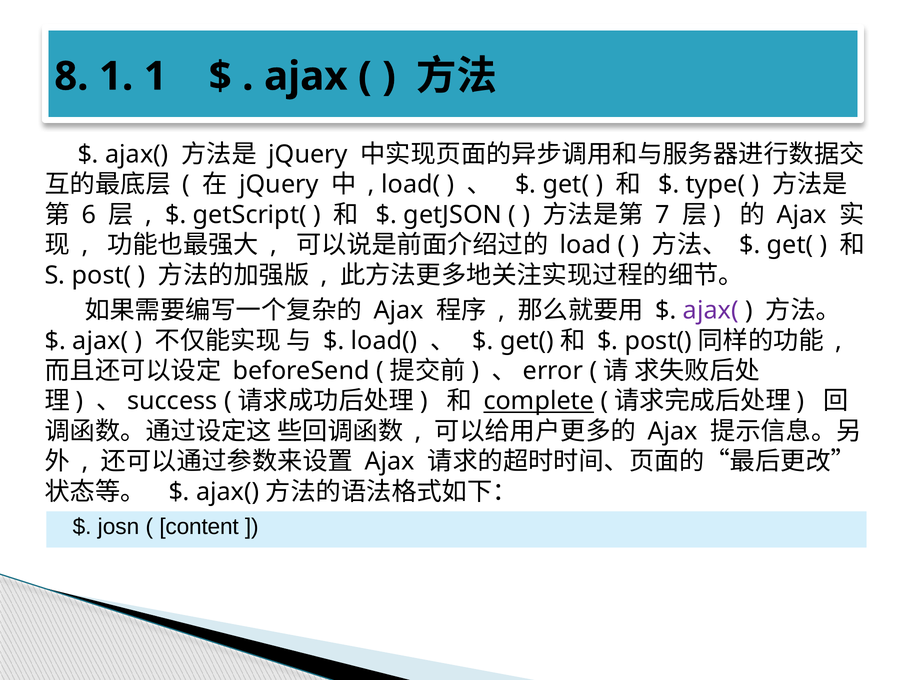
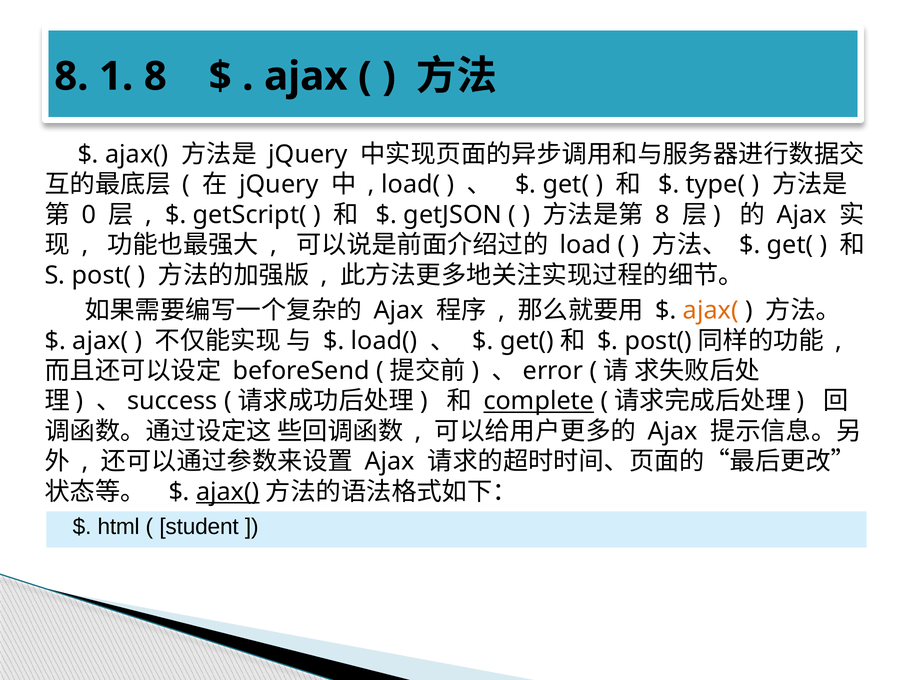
1 1: 1 -> 8 (155, 76)
6: 6 -> 0 (89, 215)
7: 7 -> 8 (662, 215)
ajax( colour: purple -> orange (711, 310)
ajax( underline: none -> present (228, 492)
josn: josn -> html (119, 526)
content: content -> student (199, 526)
